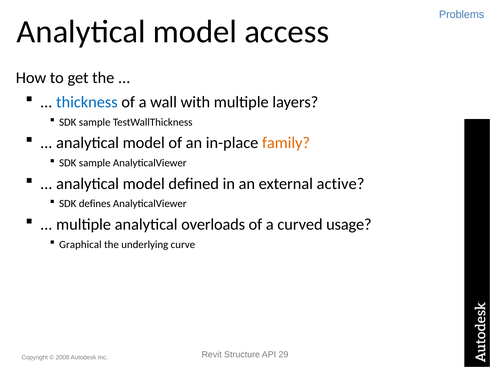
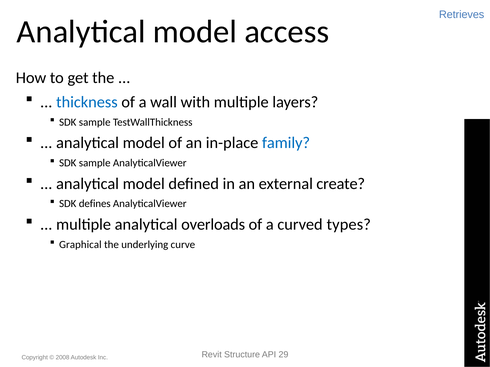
Problems: Problems -> Retrieves (462, 15)
family colour: orange -> blue (286, 143)
active: active -> create (341, 184)
usage: usage -> types (349, 225)
